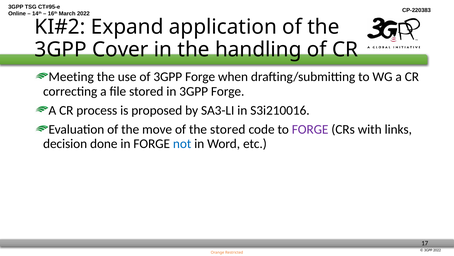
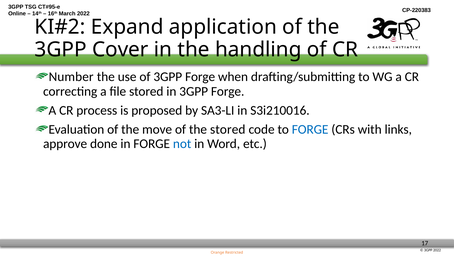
Meeting: Meeting -> Number (71, 77)
FORGE colour: purple -> blue (310, 129)
decision: decision -> approve (65, 143)
